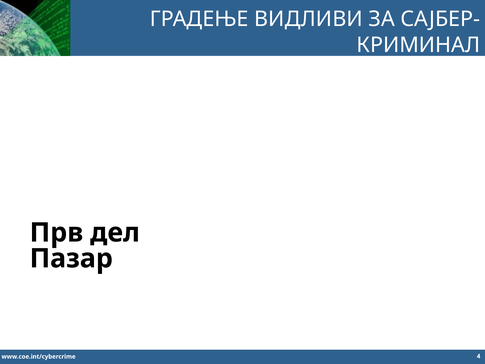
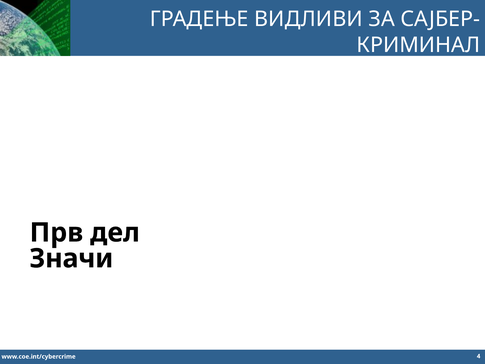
Пазар: Пазар -> Значи (71, 258)
